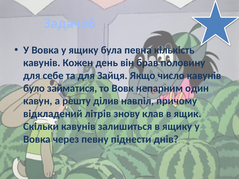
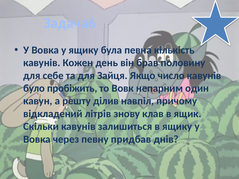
займатися: займатися -> пробіжить (72, 88)
піднести: піднести -> придбав (131, 139)
